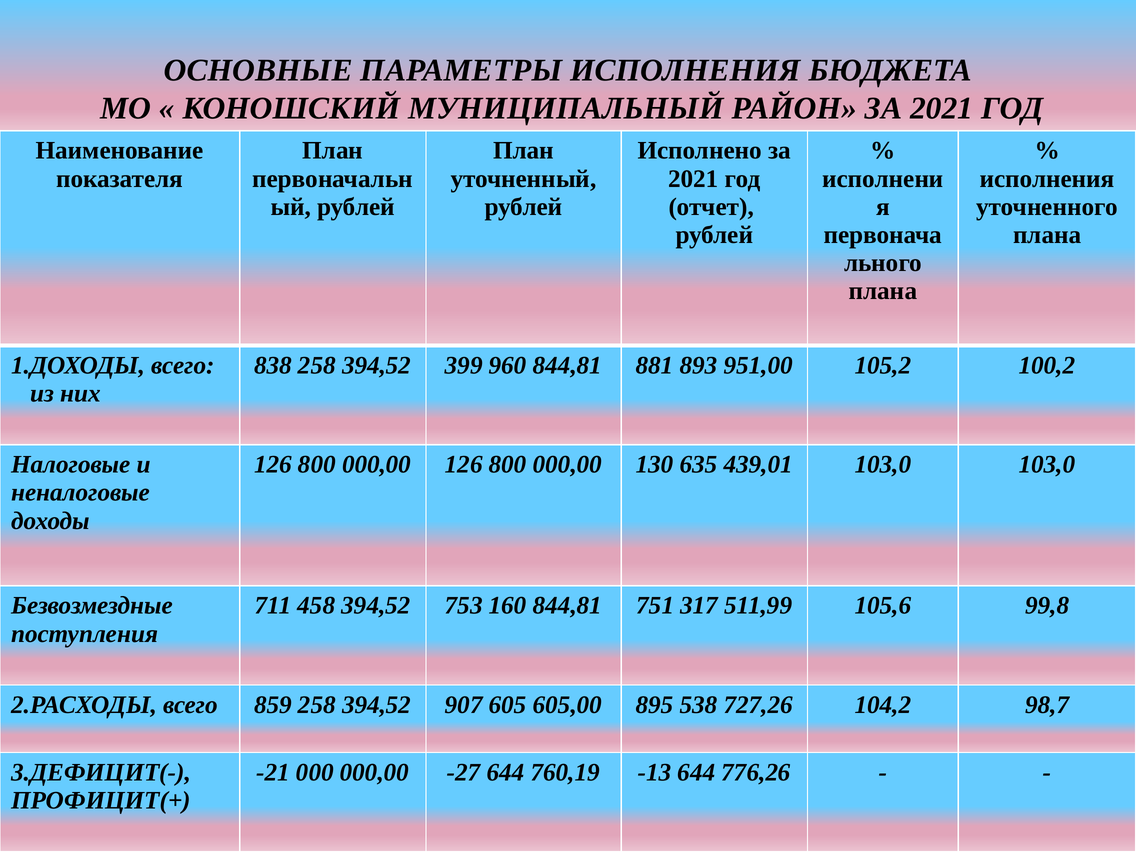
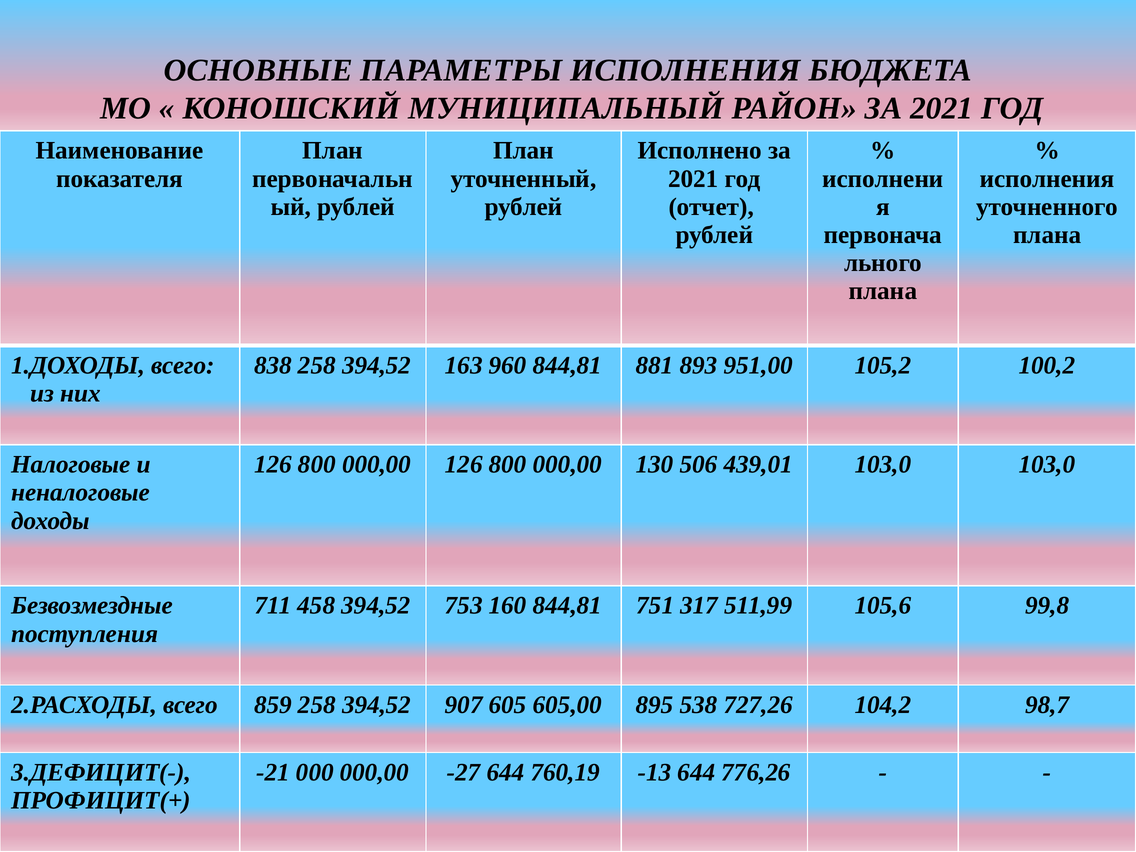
399: 399 -> 163 (464, 365)
635: 635 -> 506 (698, 465)
